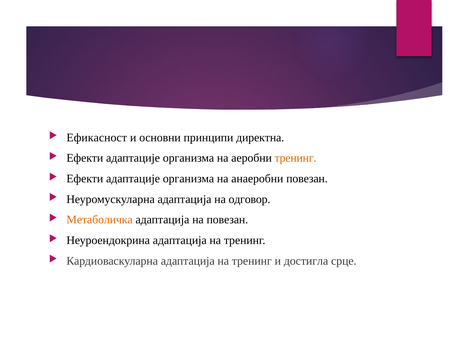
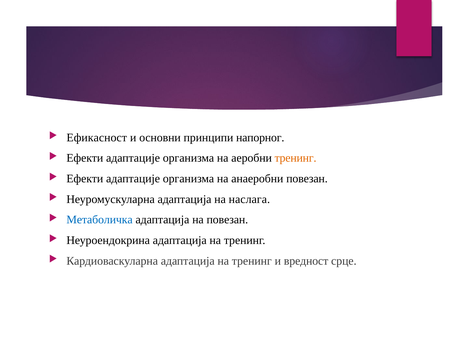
директна: директна -> напорног (260, 138)
одговор: одговор -> наслага (249, 199)
Метаболичка colour: orange -> blue (100, 220)
достигла: достигла -> вредност (306, 261)
